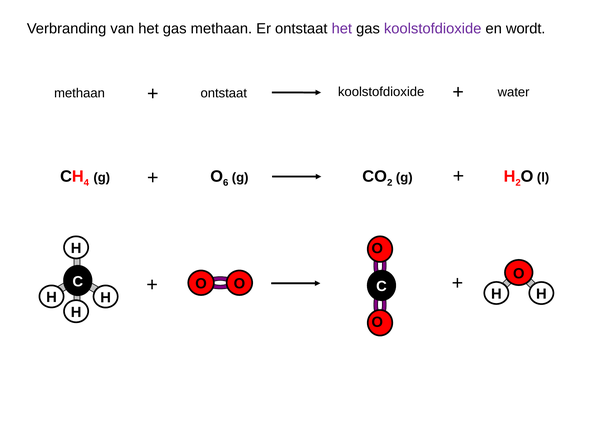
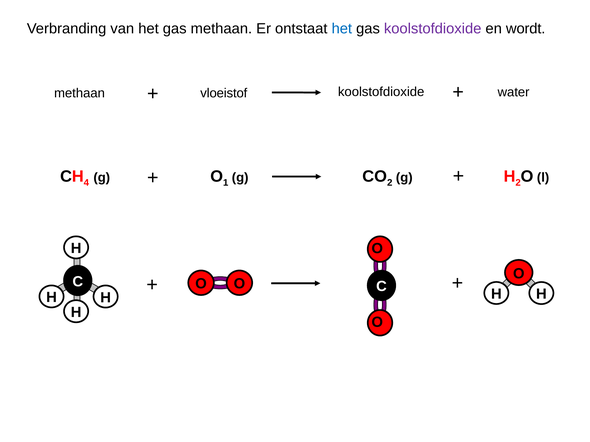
het colour: purple -> blue (342, 29)
methaan ontstaat: ontstaat -> vloeistof (224, 93)
6: 6 -> 1 (226, 183)
